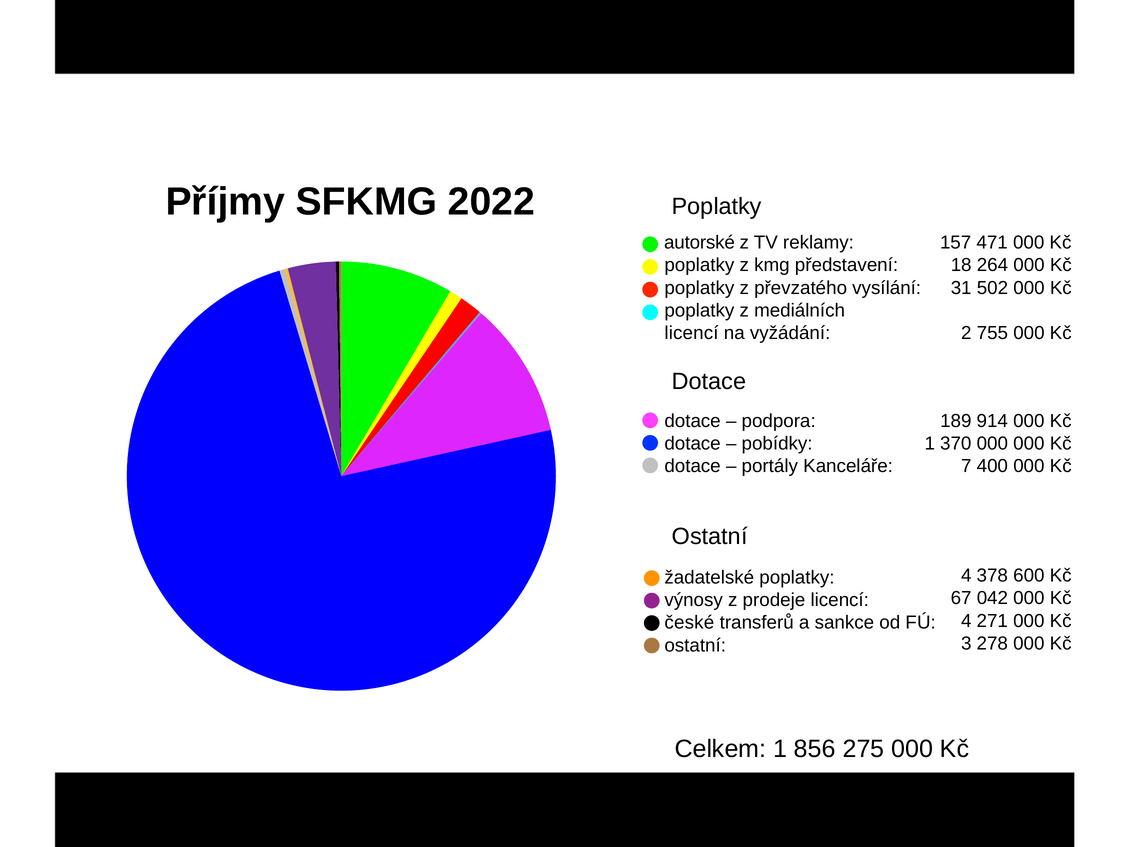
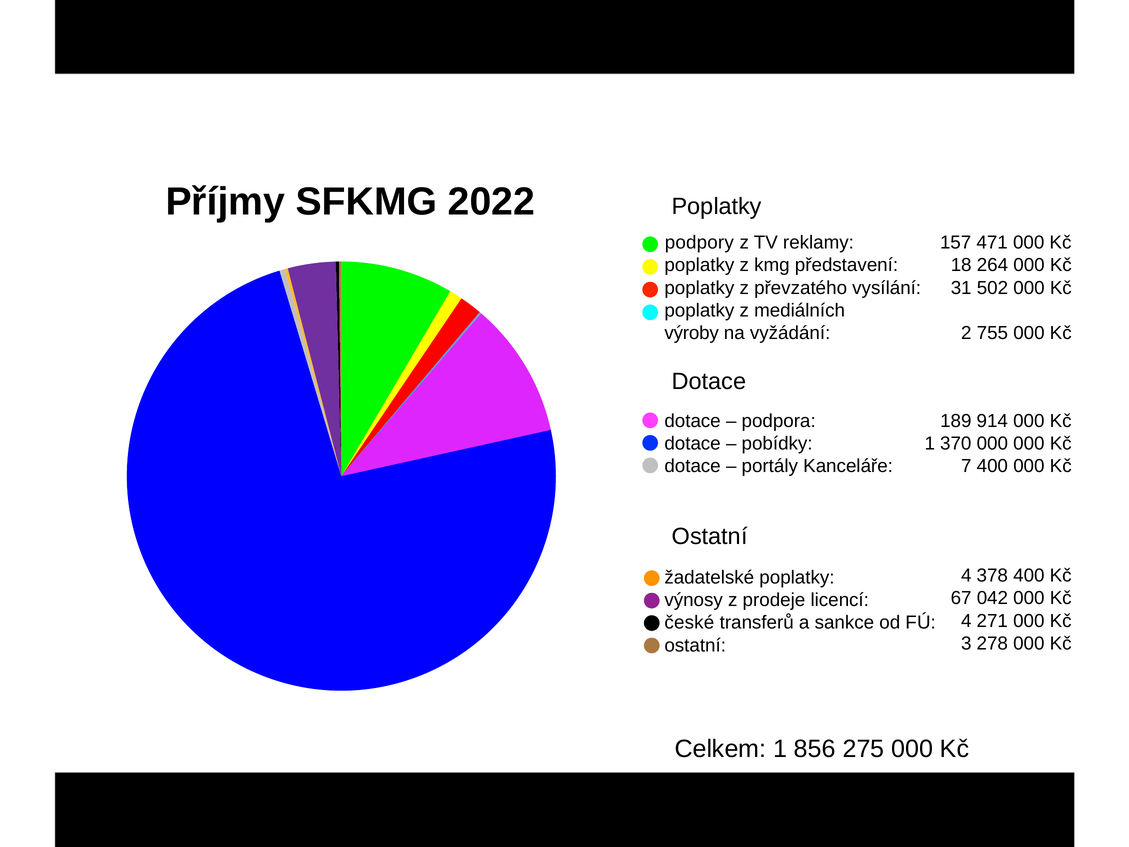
autorské: autorské -> podpory (699, 243)
licencí: licencí -> výroby (692, 333)
378 600: 600 -> 400 (1029, 575)
